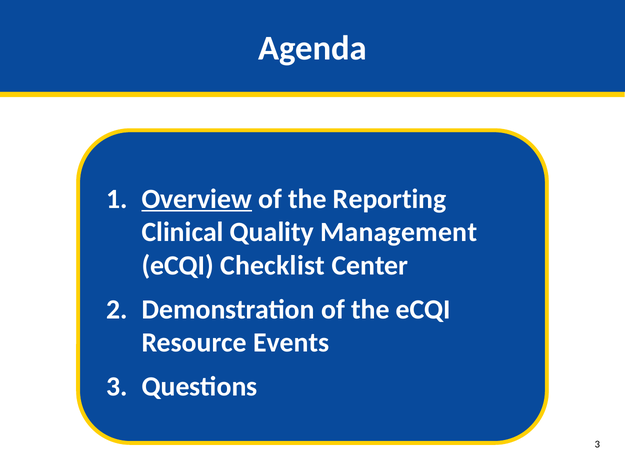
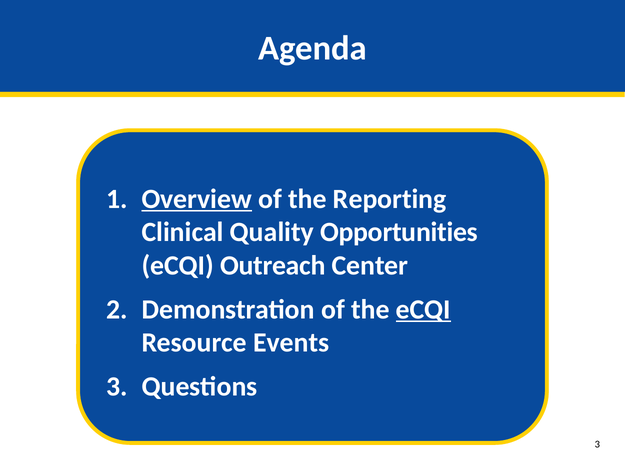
Management: Management -> Opportunities (399, 232)
Checklist: Checklist -> Outreach (273, 265)
eCQI underline: none -> present (423, 309)
